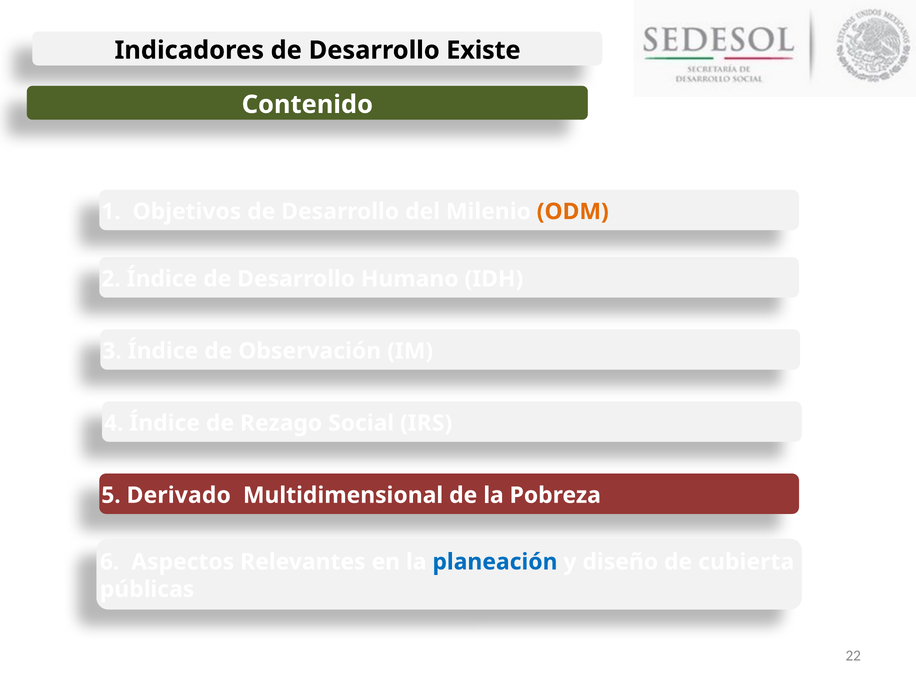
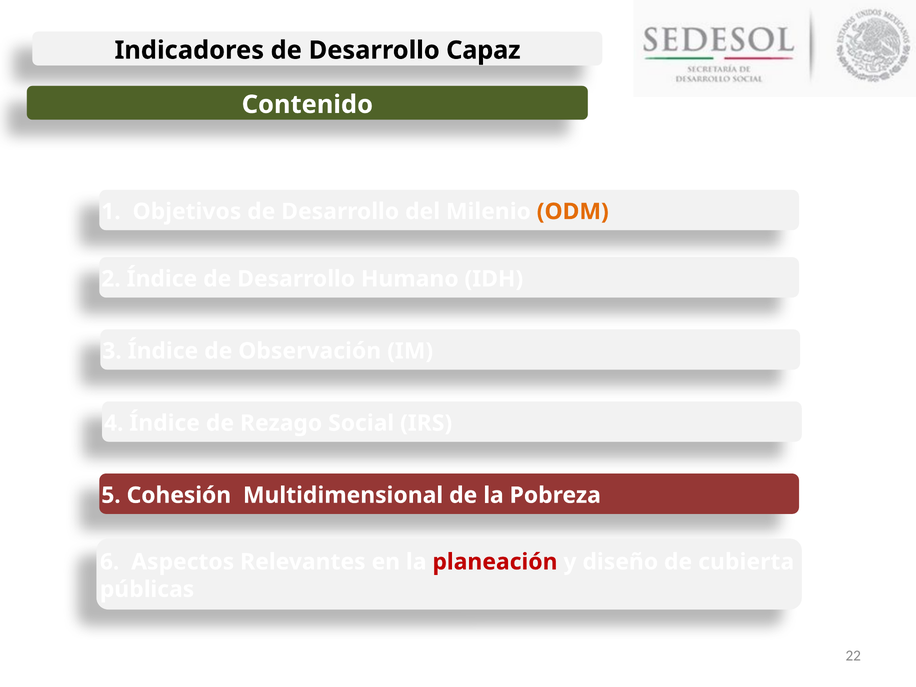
Existe: Existe -> Capaz (483, 50)
Derivado: Derivado -> Cohesión (179, 495)
planeación colour: blue -> red (495, 562)
